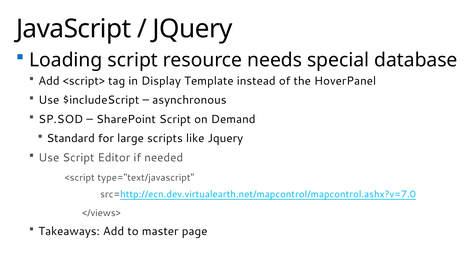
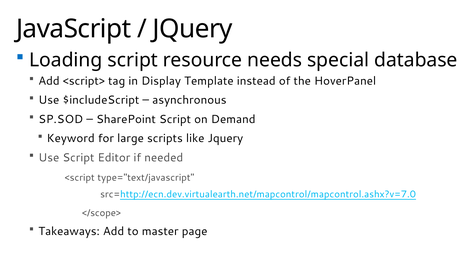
Standard: Standard -> Keyword (71, 138)
</views>: </views> -> </scope> (101, 213)
